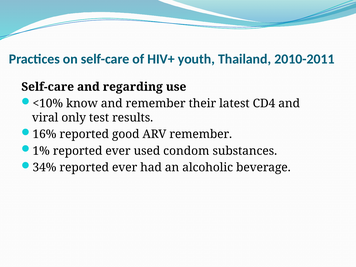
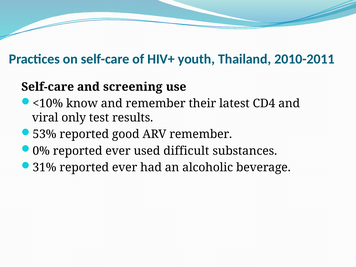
regarding: regarding -> screening (133, 87)
16%: 16% -> 53% (44, 134)
1%: 1% -> 0% (41, 151)
condom: condom -> difficult (186, 151)
34%: 34% -> 31% (44, 168)
